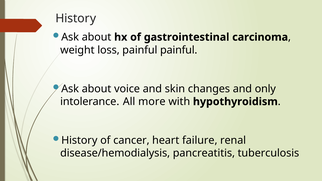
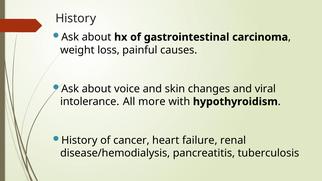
painful painful: painful -> causes (179, 50)
only: only -> viral (265, 89)
